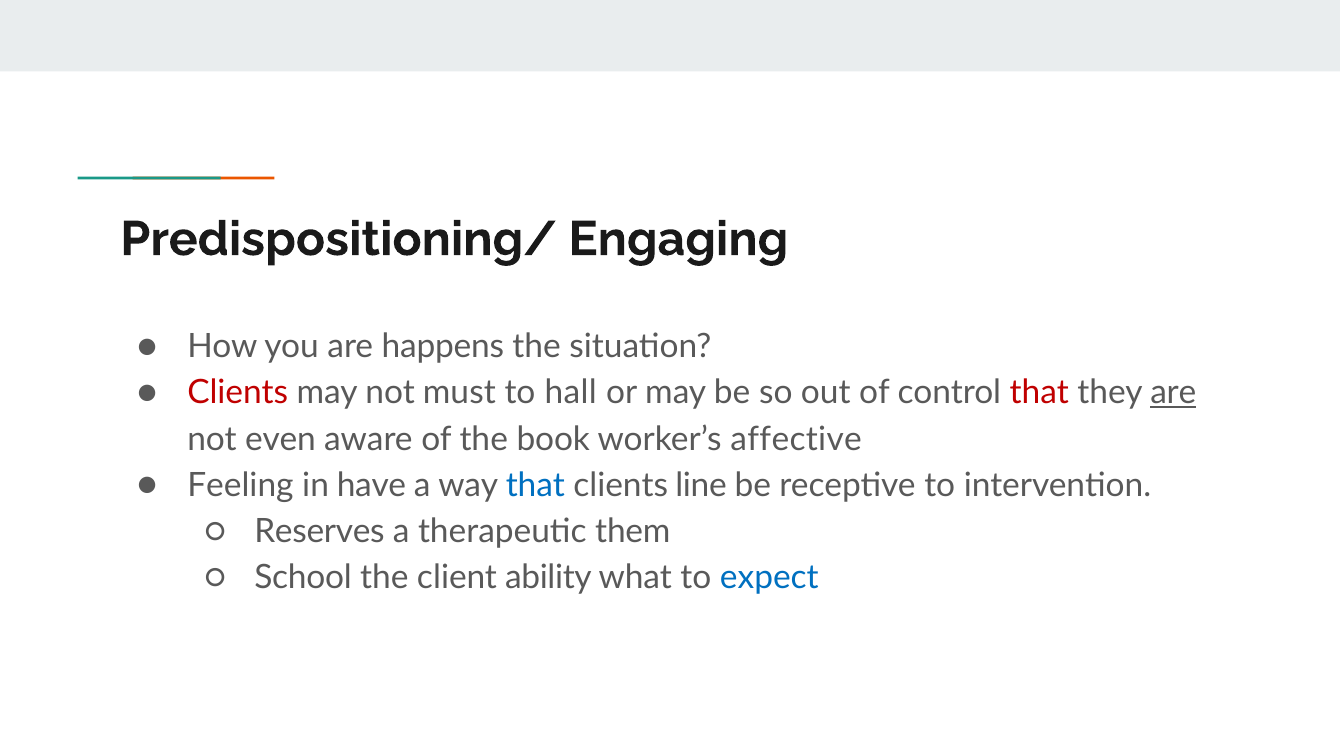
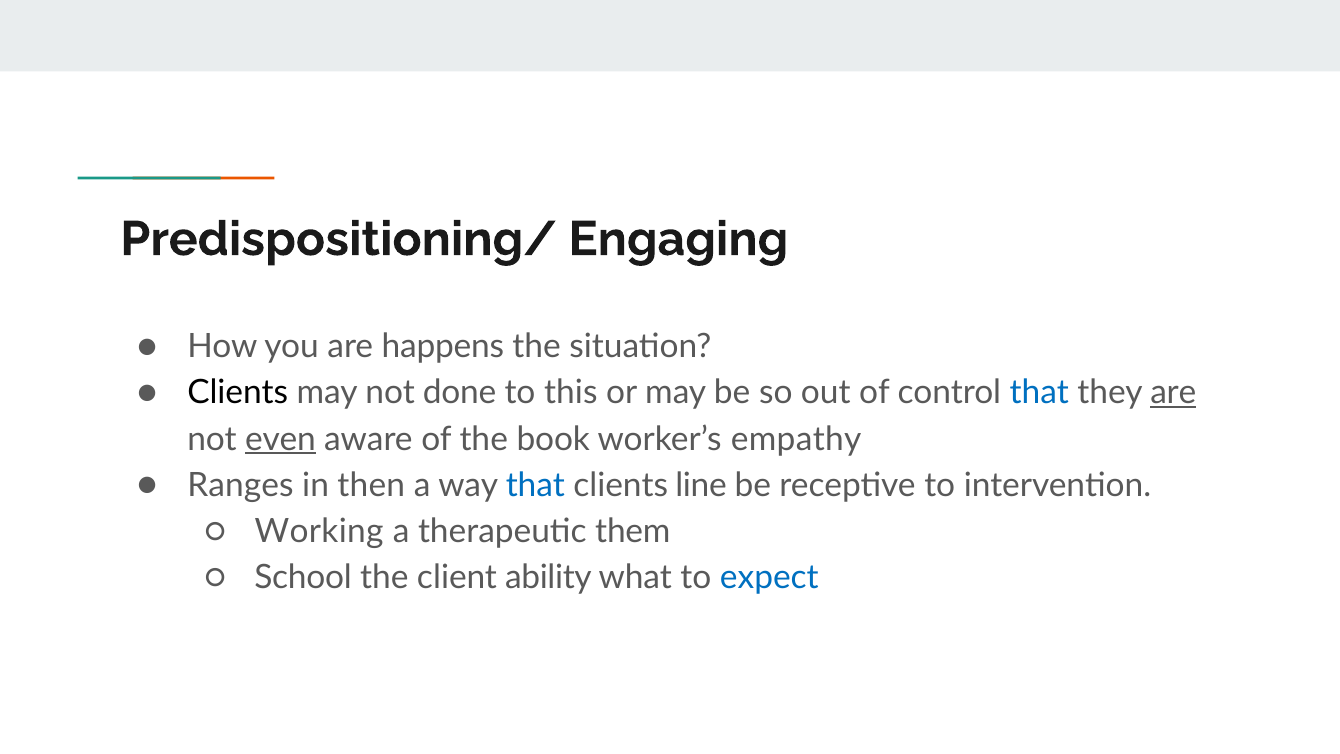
Clients colour: red -> black (238, 393)
must: must -> done (460, 393)
hall: hall -> this (571, 393)
that colour: red -> blue (1039, 393)
even underline: none -> present (280, 439)
affective: affective -> empathy (796, 439)
Feeling: Feeling -> Ranges (240, 485)
have: have -> then (371, 485)
Reserves: Reserves -> Working (319, 531)
